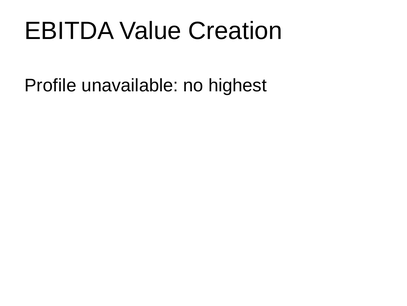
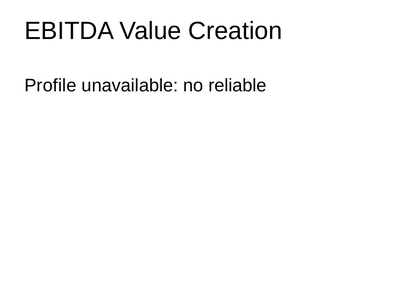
highest: highest -> reliable (238, 85)
